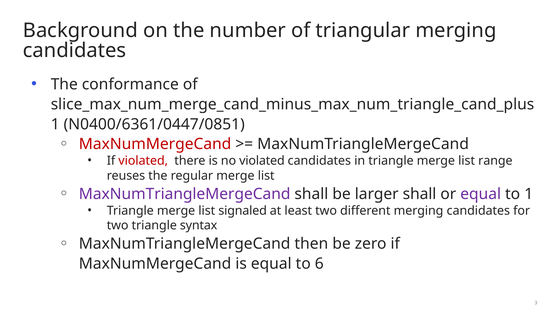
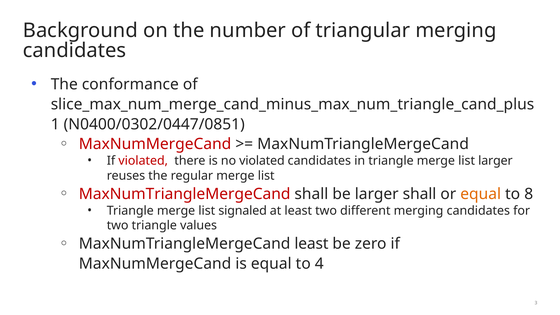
N0400/6361/0447/0851: N0400/6361/0447/0851 -> N0400/0302/0447/0851 (154, 124)
list range: range -> larger (495, 161)
MaxNumTriangleMergeCand colour: purple -> red (185, 194)
equal colour: purple -> orange (481, 194)
to 1: 1 -> 8 (529, 194)
syntax: syntax -> values (199, 226)
MaxNumTriangleMergeCand then: then -> least (311, 244)
6: 6 -> 4 (319, 264)
